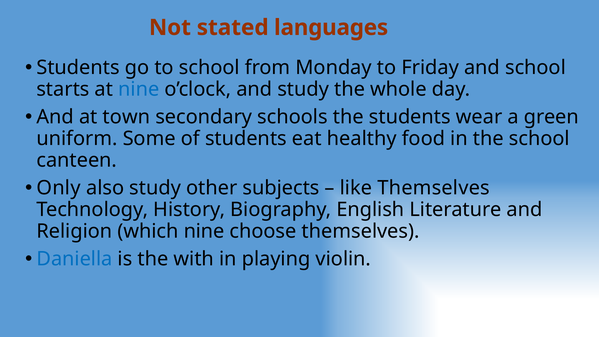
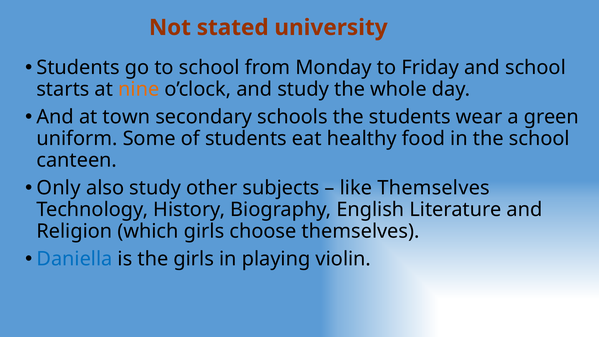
languages: languages -> university (331, 28)
nine colour: blue -> orange (139, 89)
which nine: nine -> girls (204, 231)
the with: with -> girls (194, 259)
